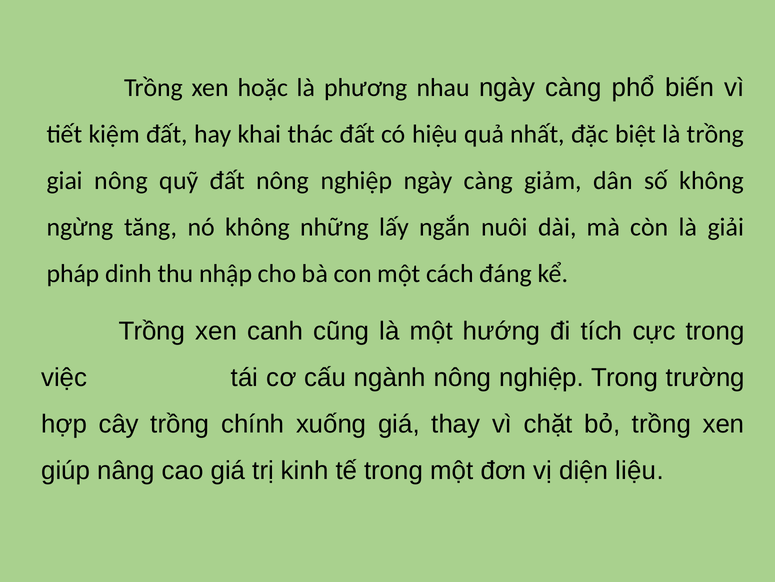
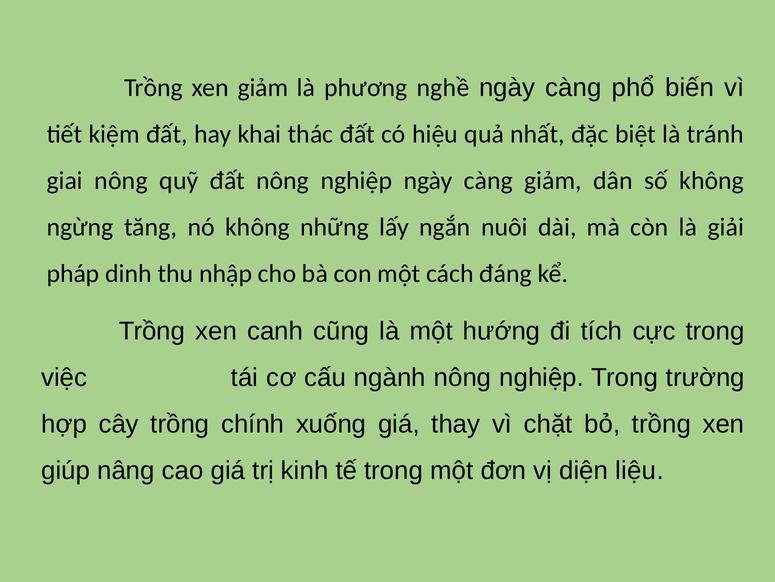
xen hoặc: hoặc -> giảm (263, 87)
nhau: nhau -> nghề (443, 87)
là trồng: trồng -> tránh (715, 134)
